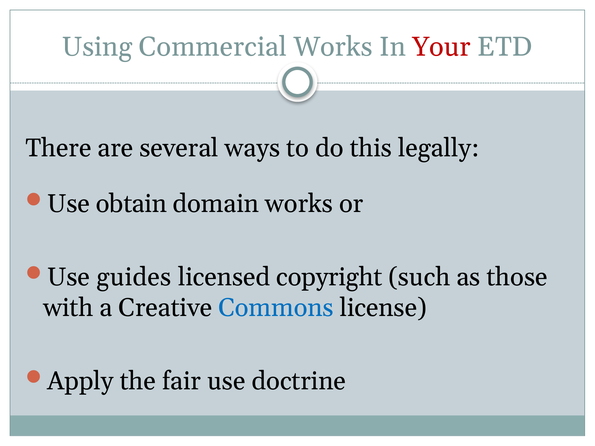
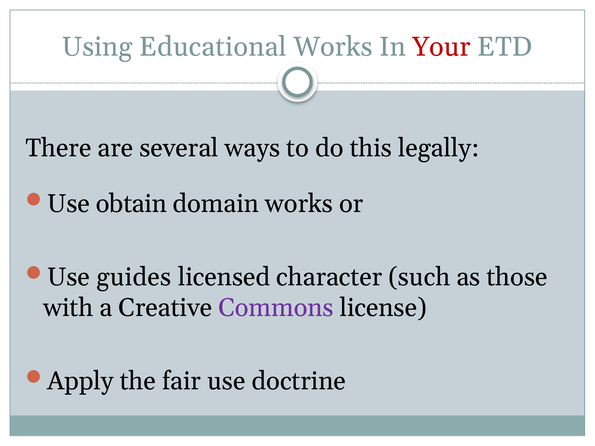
Commercial: Commercial -> Educational (213, 47)
copyright: copyright -> character (329, 277)
Commons colour: blue -> purple (276, 308)
